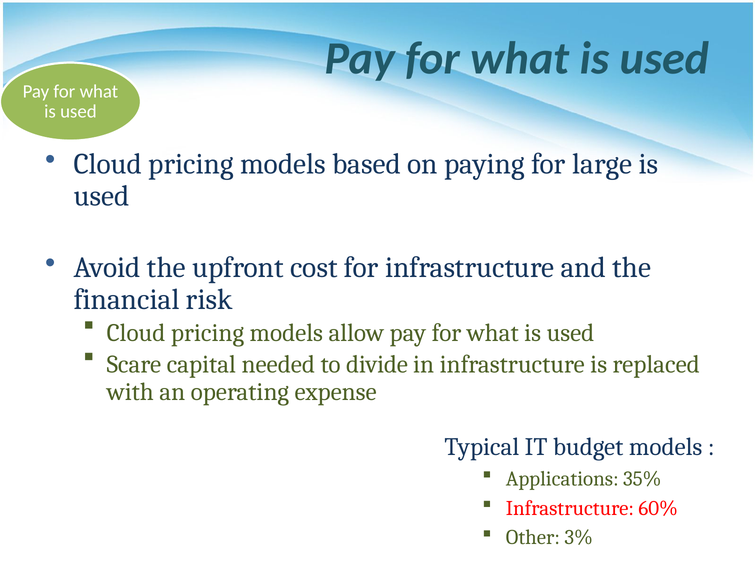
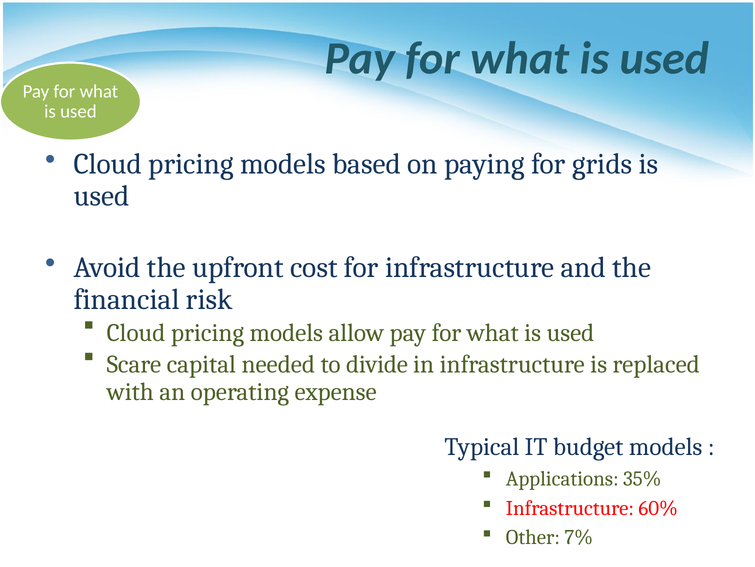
large: large -> grids (602, 164)
3%: 3% -> 7% (579, 537)
